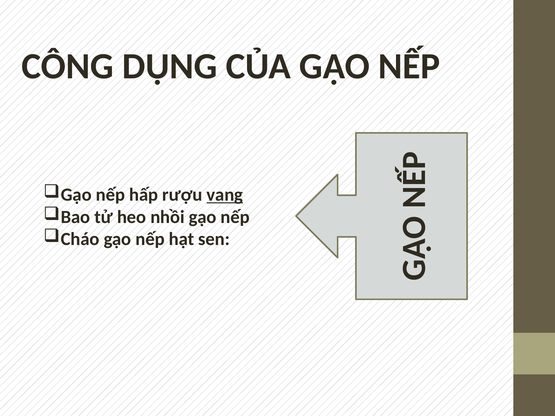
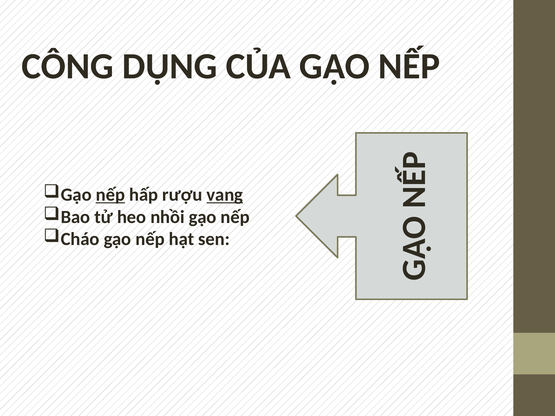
nếp underline: none -> present (110, 195)
